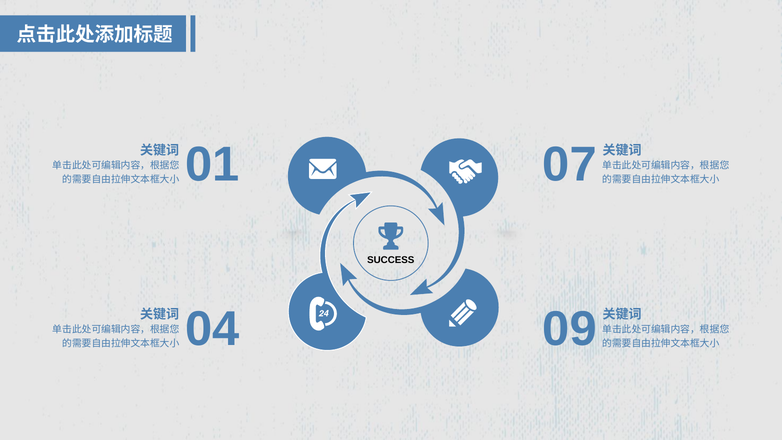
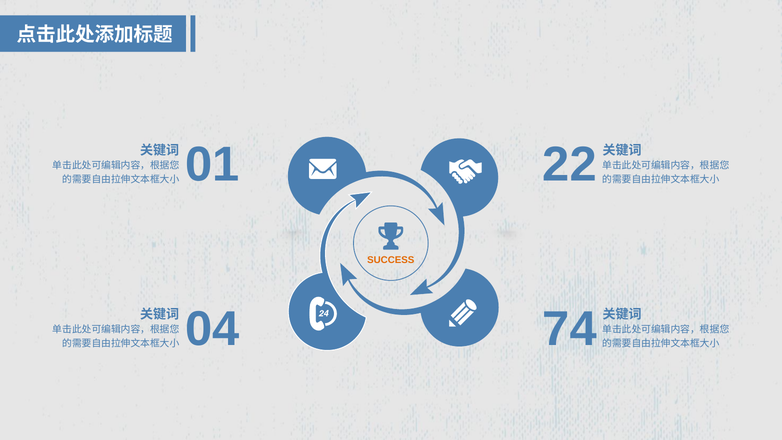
07: 07 -> 22 (570, 165)
SUCCESS colour: black -> orange (391, 260)
09: 09 -> 74 (570, 329)
